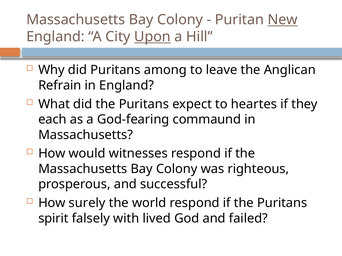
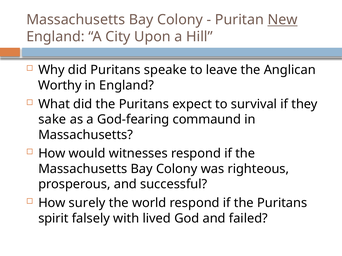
Upon underline: present -> none (152, 37)
among: among -> speake (165, 70)
Refrain: Refrain -> Worthy (60, 86)
heartes: heartes -> survival (254, 104)
each: each -> sake (52, 120)
